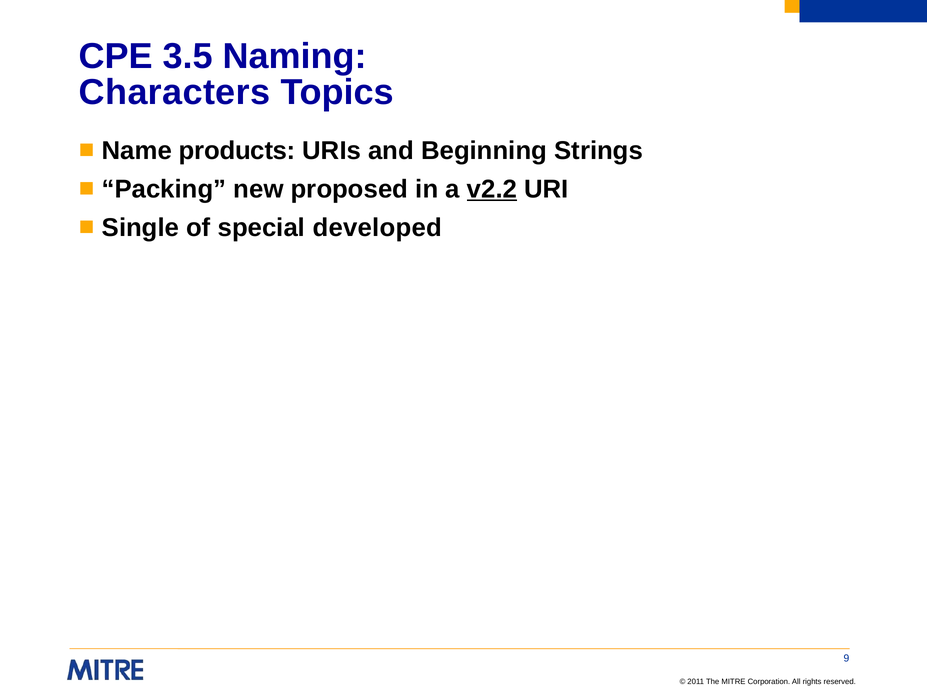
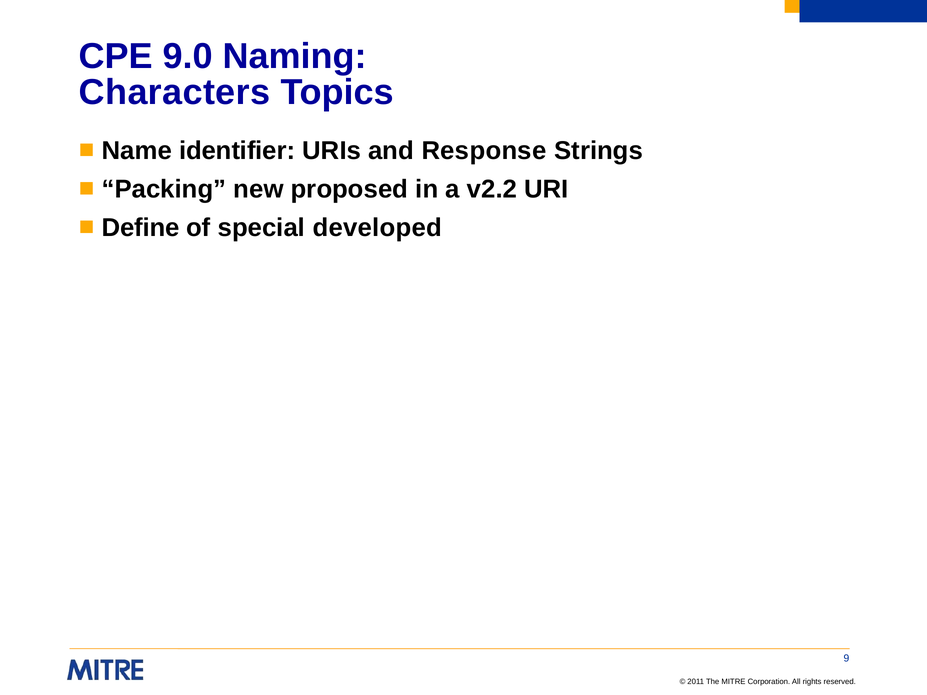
3.5: 3.5 -> 9.0 (188, 57)
products: products -> identifier (237, 151)
Beginning: Beginning -> Response (484, 151)
v2.2 underline: present -> none (492, 189)
Single: Single -> Define (141, 228)
